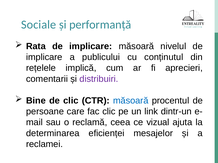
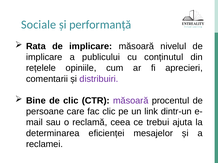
implică: implică -> opiniile (81, 68)
măsoară colour: blue -> purple (131, 101)
vizual: vizual -> trebui (158, 123)
